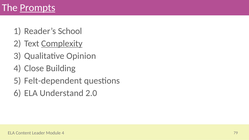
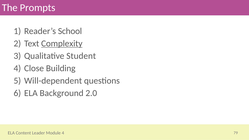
Prompts underline: present -> none (38, 8)
Opinion: Opinion -> Student (81, 56)
Felt-dependent: Felt-dependent -> Will-dependent (53, 81)
Understand: Understand -> Background (62, 93)
